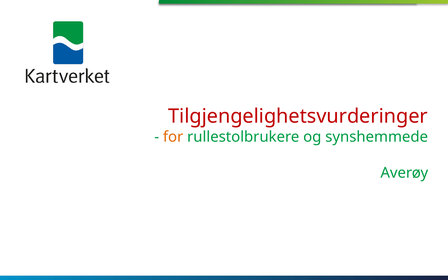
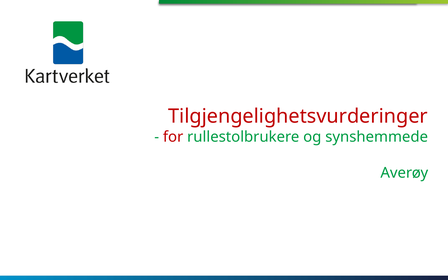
for colour: orange -> red (173, 137)
